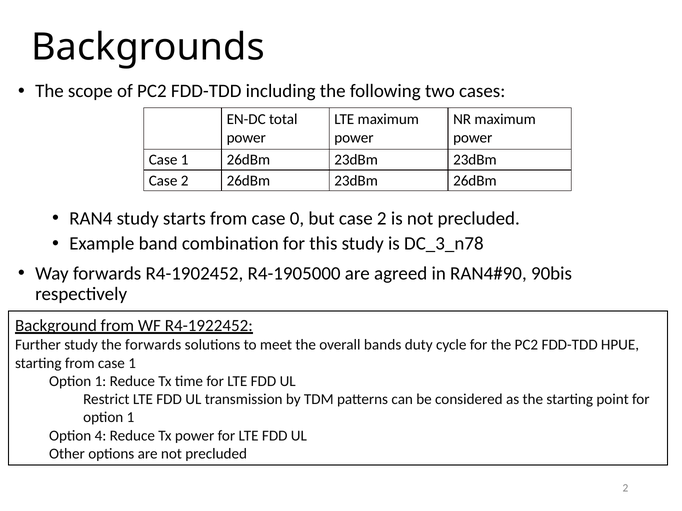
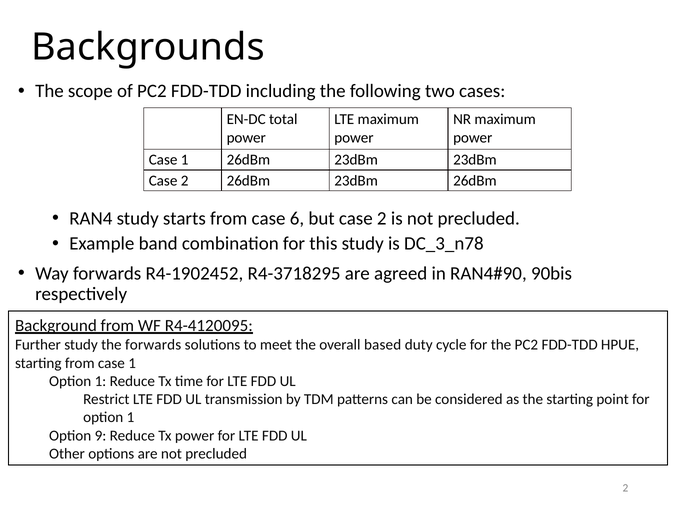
0: 0 -> 6 (297, 219)
R4-1905000: R4-1905000 -> R4-3718295 (294, 274)
R4-1922452: R4-1922452 -> R4-4120095 (209, 326)
bands: bands -> based (383, 345)
4: 4 -> 9 (100, 436)
